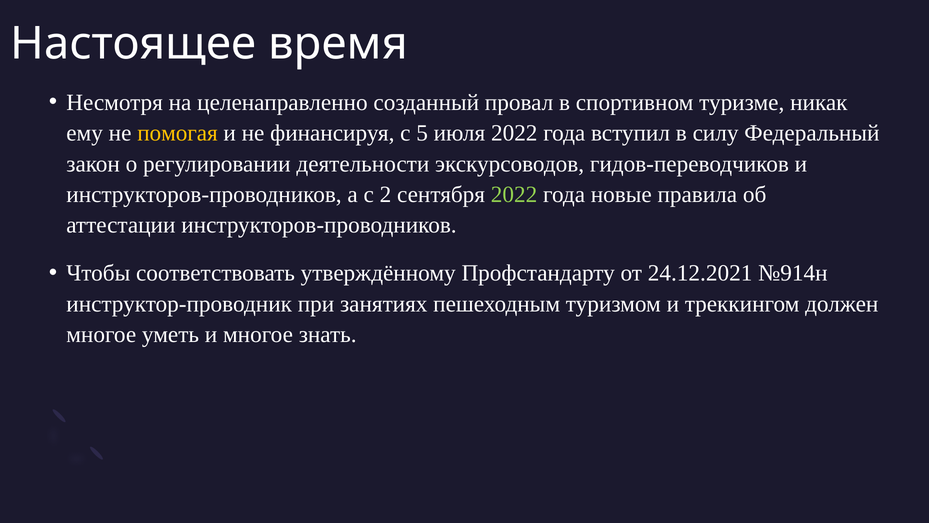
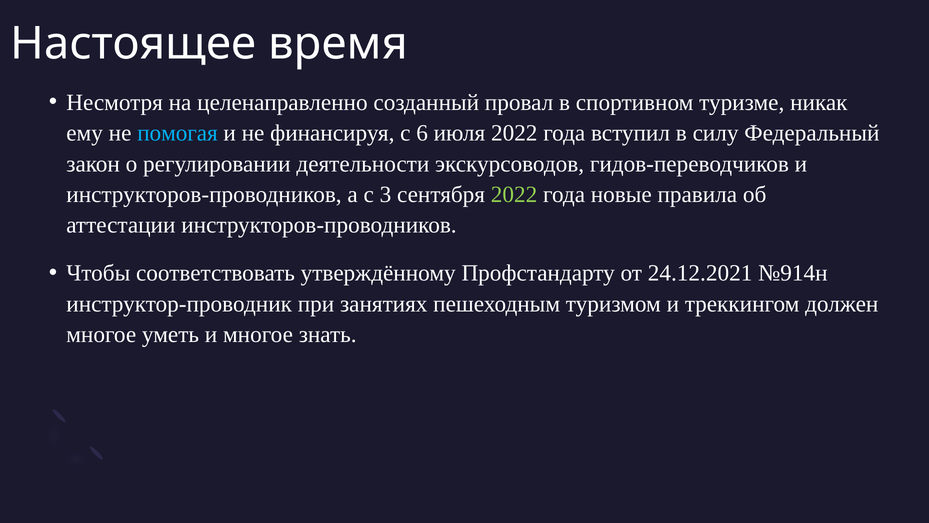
помогая colour: yellow -> light blue (177, 133)
5: 5 -> 6 (422, 133)
2: 2 -> 3 (385, 194)
